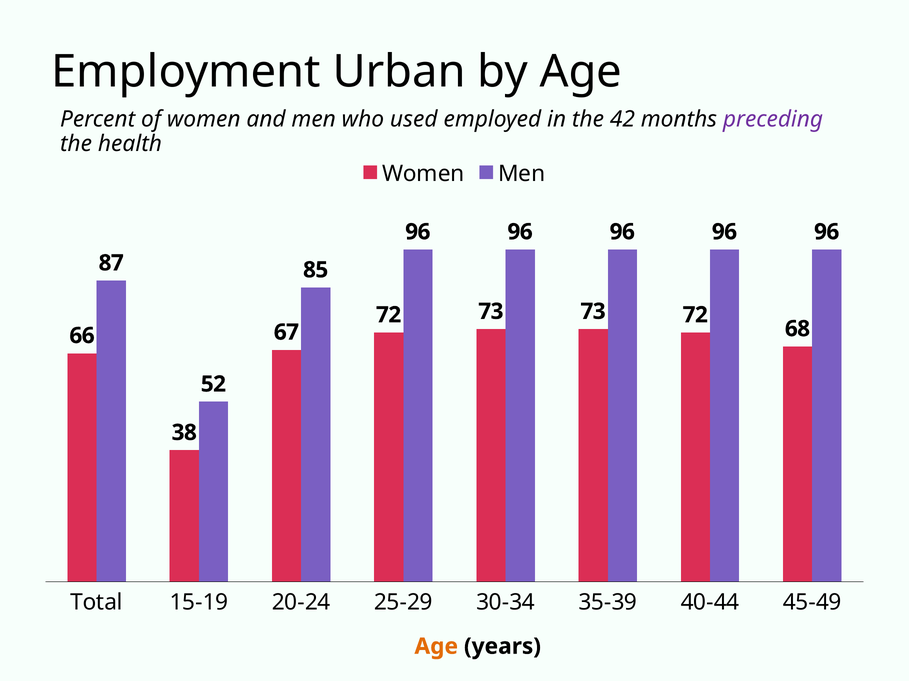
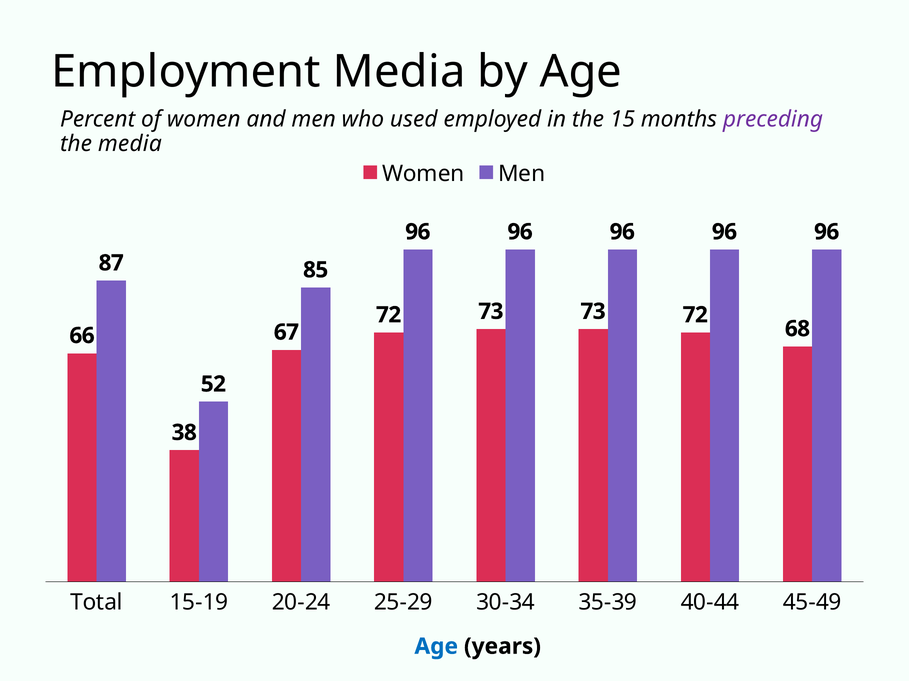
Employment Urban: Urban -> Media (399, 72)
42: 42 -> 15 (622, 119)
the health: health -> media (130, 144)
Age colour: orange -> blue (436, 647)
